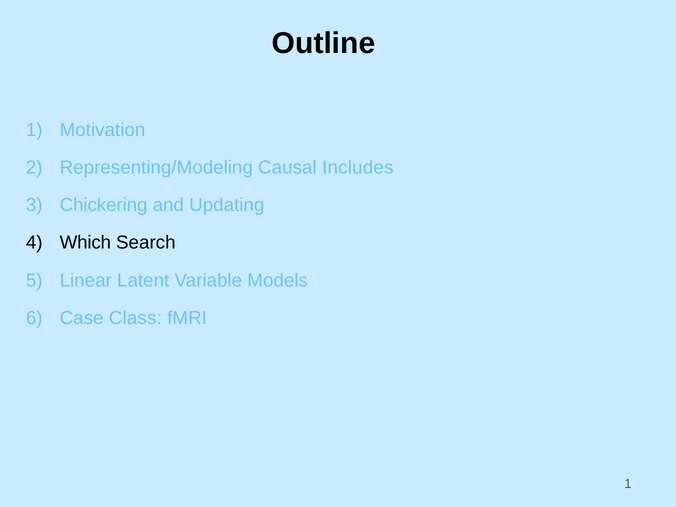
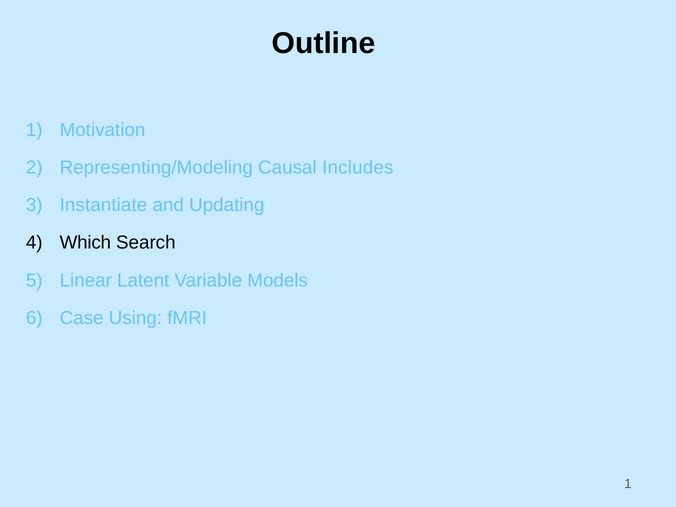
Chickering: Chickering -> Instantiate (103, 205)
Class: Class -> Using (135, 318)
